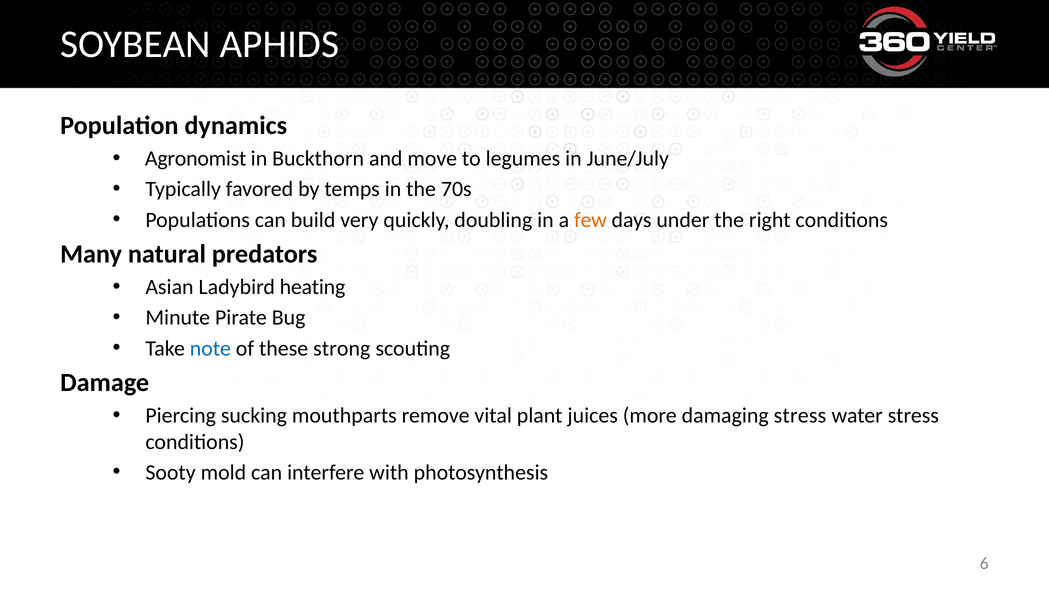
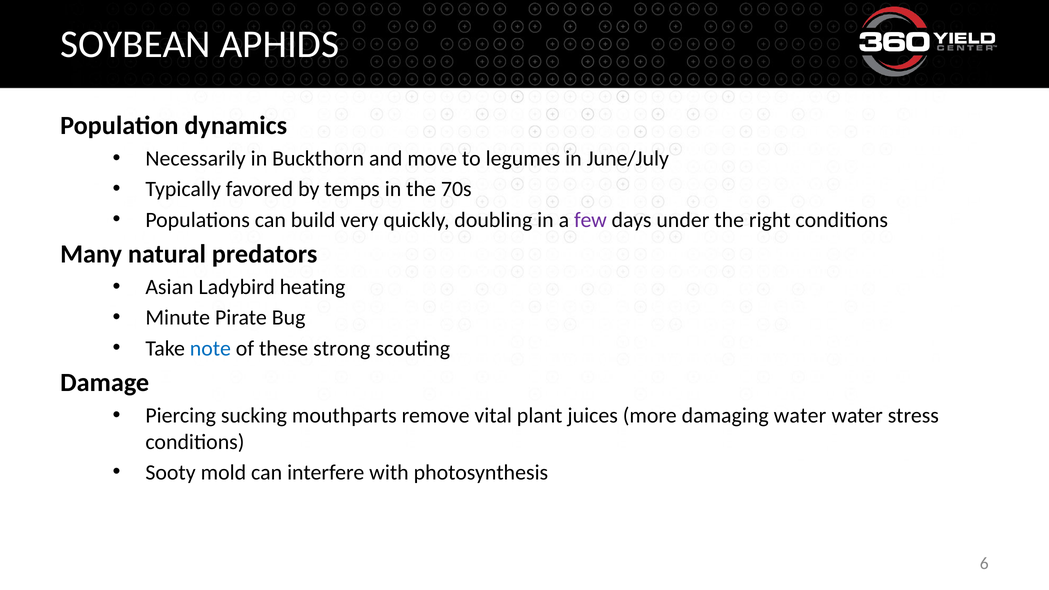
Agronomist: Agronomist -> Necessarily (196, 159)
few colour: orange -> purple (590, 220)
damaging stress: stress -> water (800, 416)
